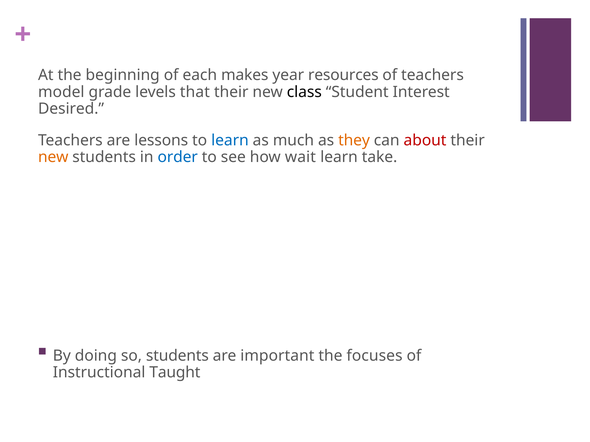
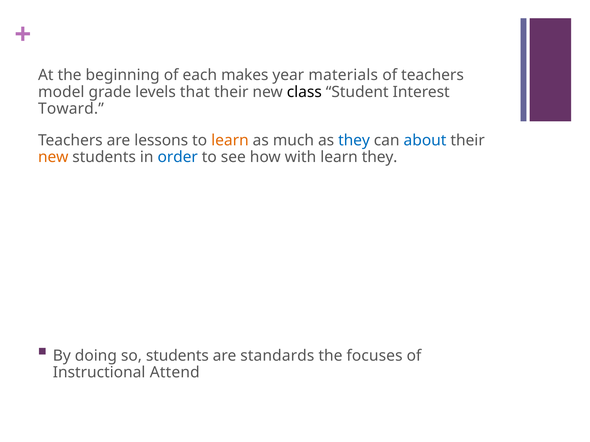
resources: resources -> materials (343, 75)
Desired: Desired -> Toward (71, 109)
learn colour: blue -> orange (230, 140)
they colour: orange -> blue (354, 140)
about colour: red -> blue (425, 140)
wait: wait -> with (300, 157)
learn take: take -> they (380, 157)
important: important -> standards (277, 356)
Taught: Taught -> Attend (175, 373)
